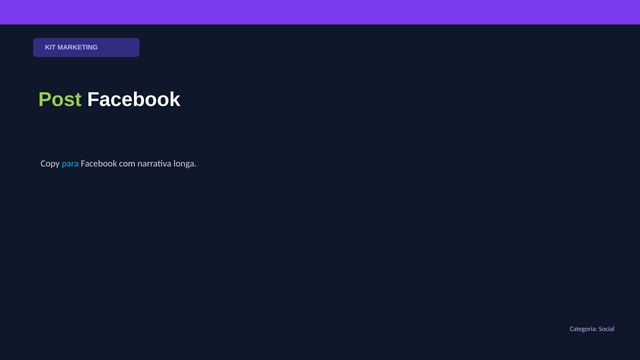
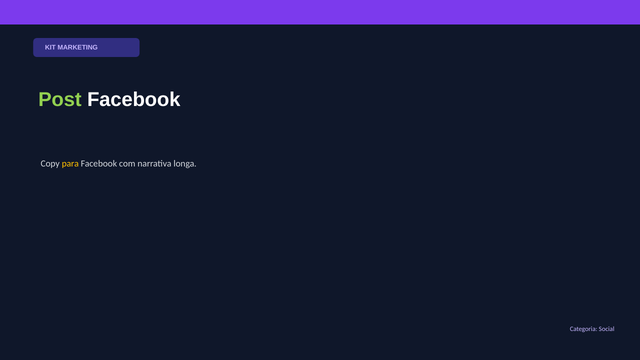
para colour: light blue -> yellow (70, 164)
